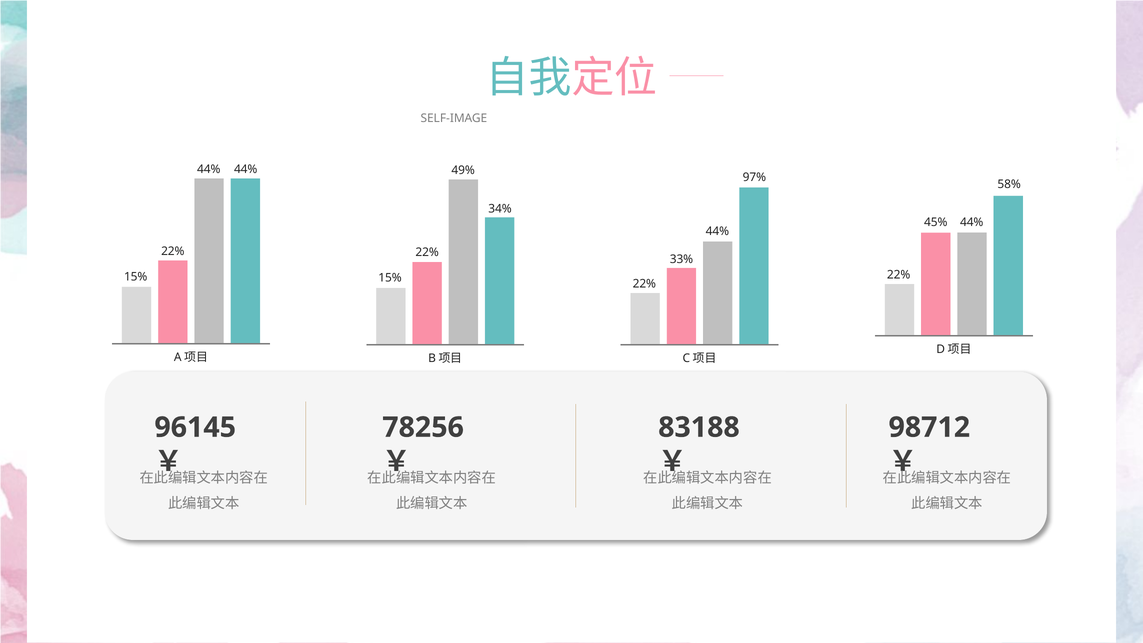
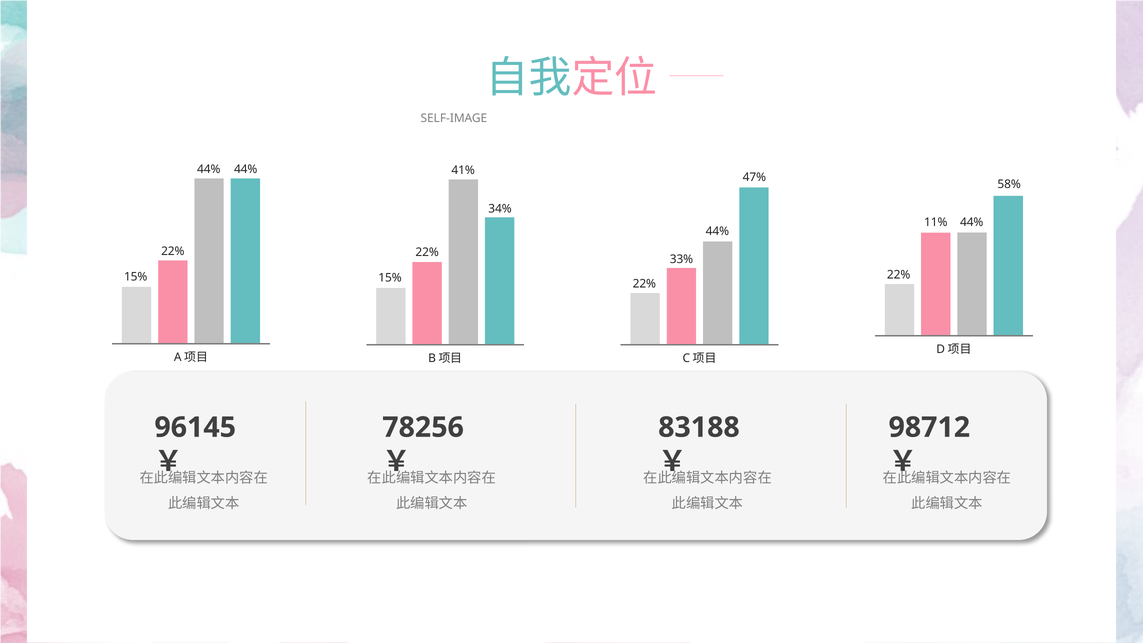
49%: 49% -> 41% (463, 170)
97%: 97% -> 47% (754, 177)
45%: 45% -> 11% (936, 222)
